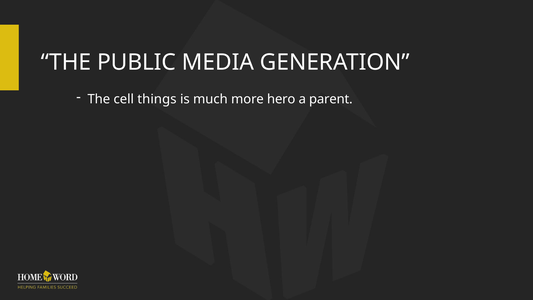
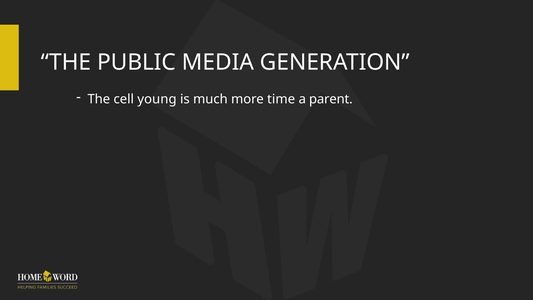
things: things -> young (157, 99)
hero: hero -> time (281, 99)
